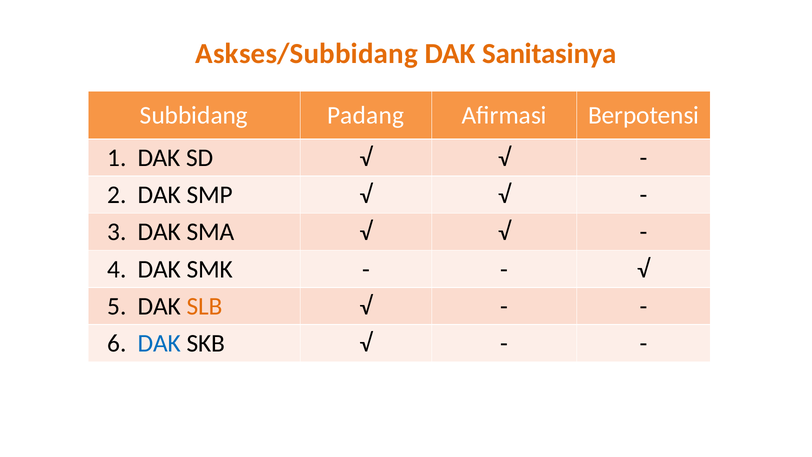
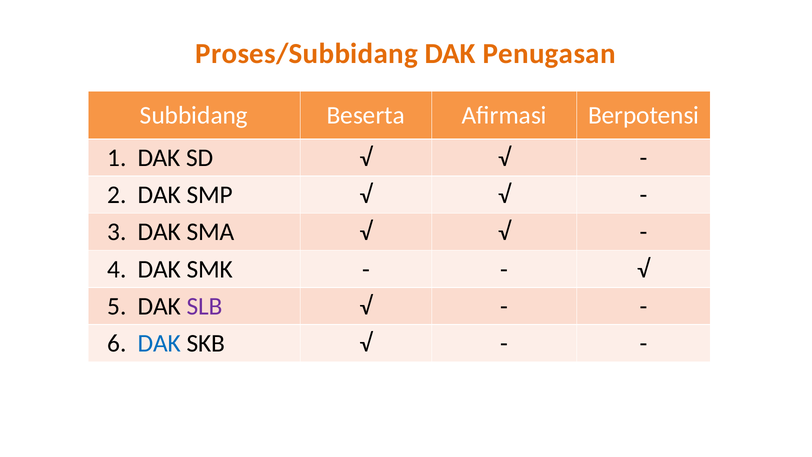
Askses/Subbidang: Askses/Subbidang -> Proses/Subbidang (307, 53)
Sanitasinya: Sanitasinya -> Penugasan (549, 53)
Padang: Padang -> Beserta (366, 115)
SLB colour: orange -> purple (205, 306)
